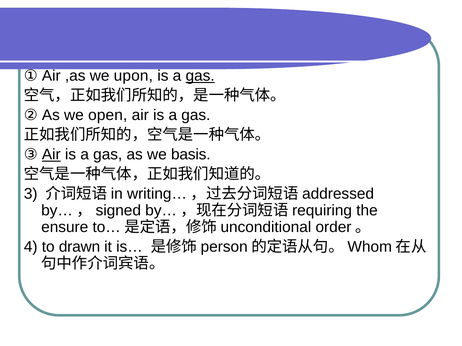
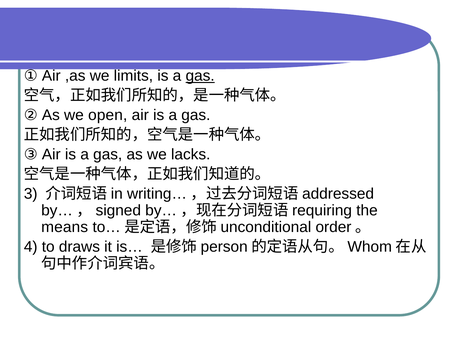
upon: upon -> limits (133, 76)
Air underline: present -> none (51, 155)
basis: basis -> lacks (191, 155)
ensure: ensure -> means (65, 227)
drawn: drawn -> draws (79, 247)
